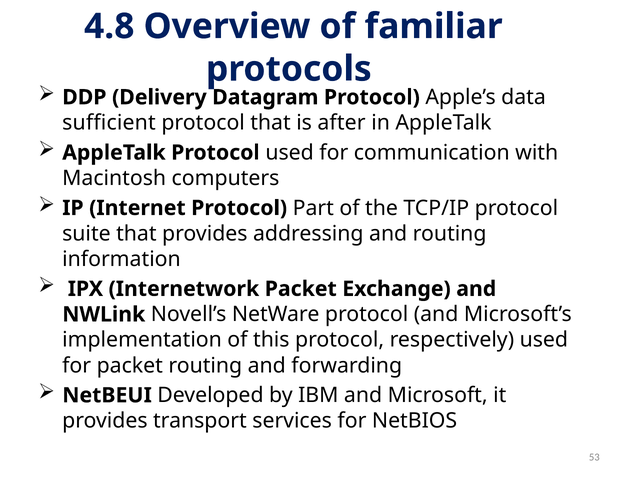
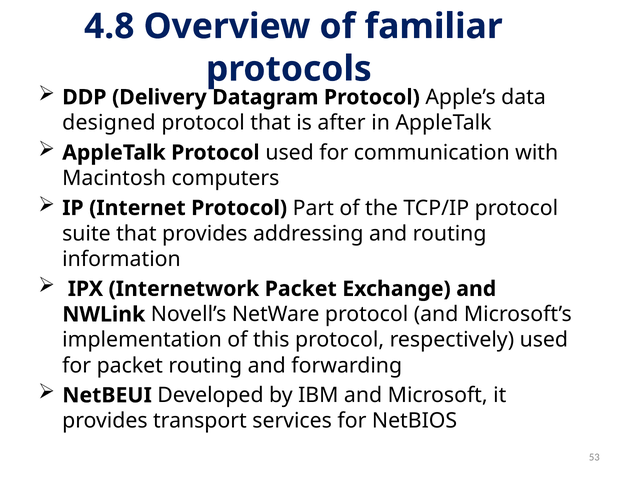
sufficient: sufficient -> designed (109, 123)
